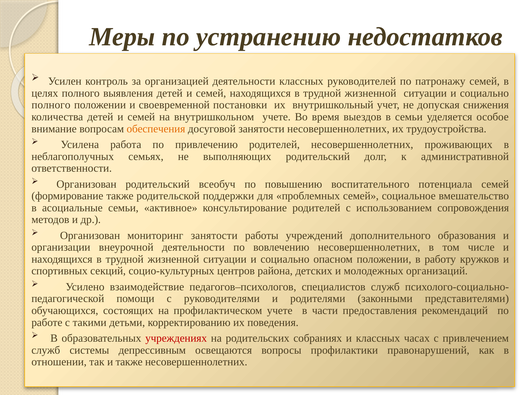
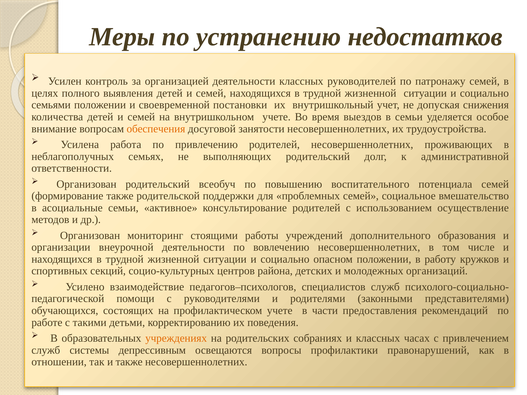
полного: полного -> семьями (51, 105)
сопровождения: сопровождения -> осуществление (473, 208)
мониторинг занятости: занятости -> стоящими (214, 236)
учреждениях colour: red -> orange (176, 338)
